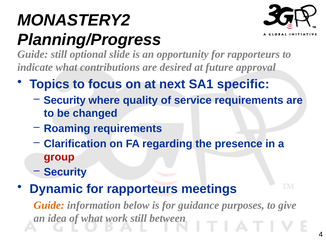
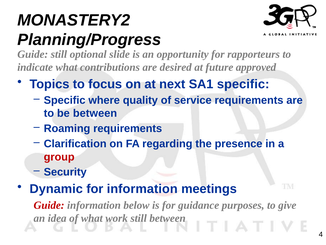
approval: approval -> approved (256, 67)
Security: Security -> Specific (65, 100)
be changed: changed -> between (95, 113)
rapporteurs: rapporteurs -> information (142, 189)
Guide colour: orange -> red (49, 205)
